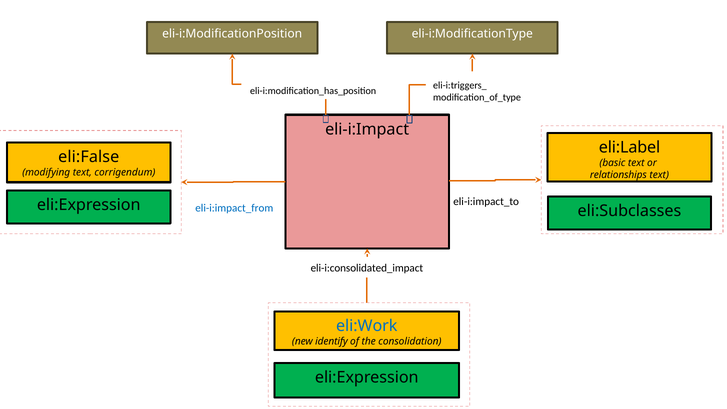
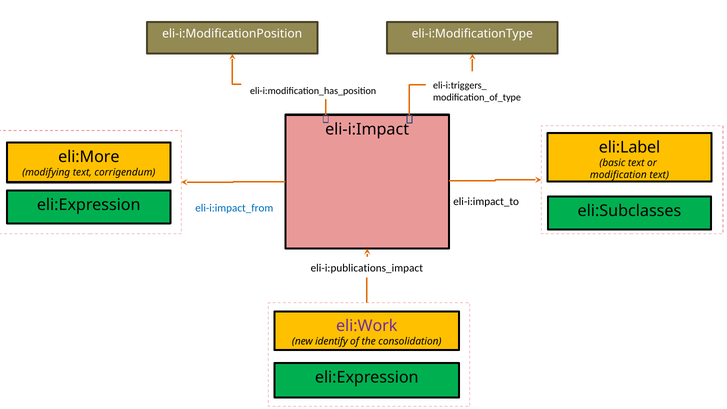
eli:False: eli:False -> eli:More (89, 157)
relationships: relationships -> modification (618, 175)
eli-i:consolidated_impact: eli-i:consolidated_impact -> eli-i:publications_impact (367, 268)
eli:Work colour: blue -> purple (367, 326)
